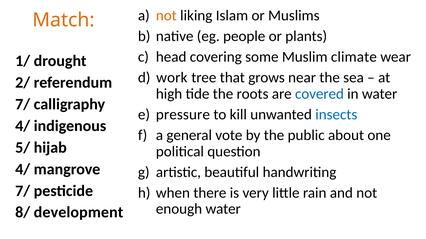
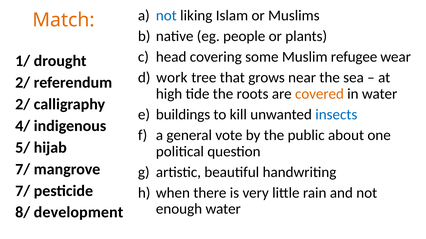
not colour: orange -> blue (166, 16)
climate: climate -> refugee (354, 57)
covered colour: blue -> orange (319, 94)
7/: 7/ -> 2/ (23, 104)
pressure: pressure -> buildings (183, 115)
4/: 4/ -> 7/ (23, 170)
